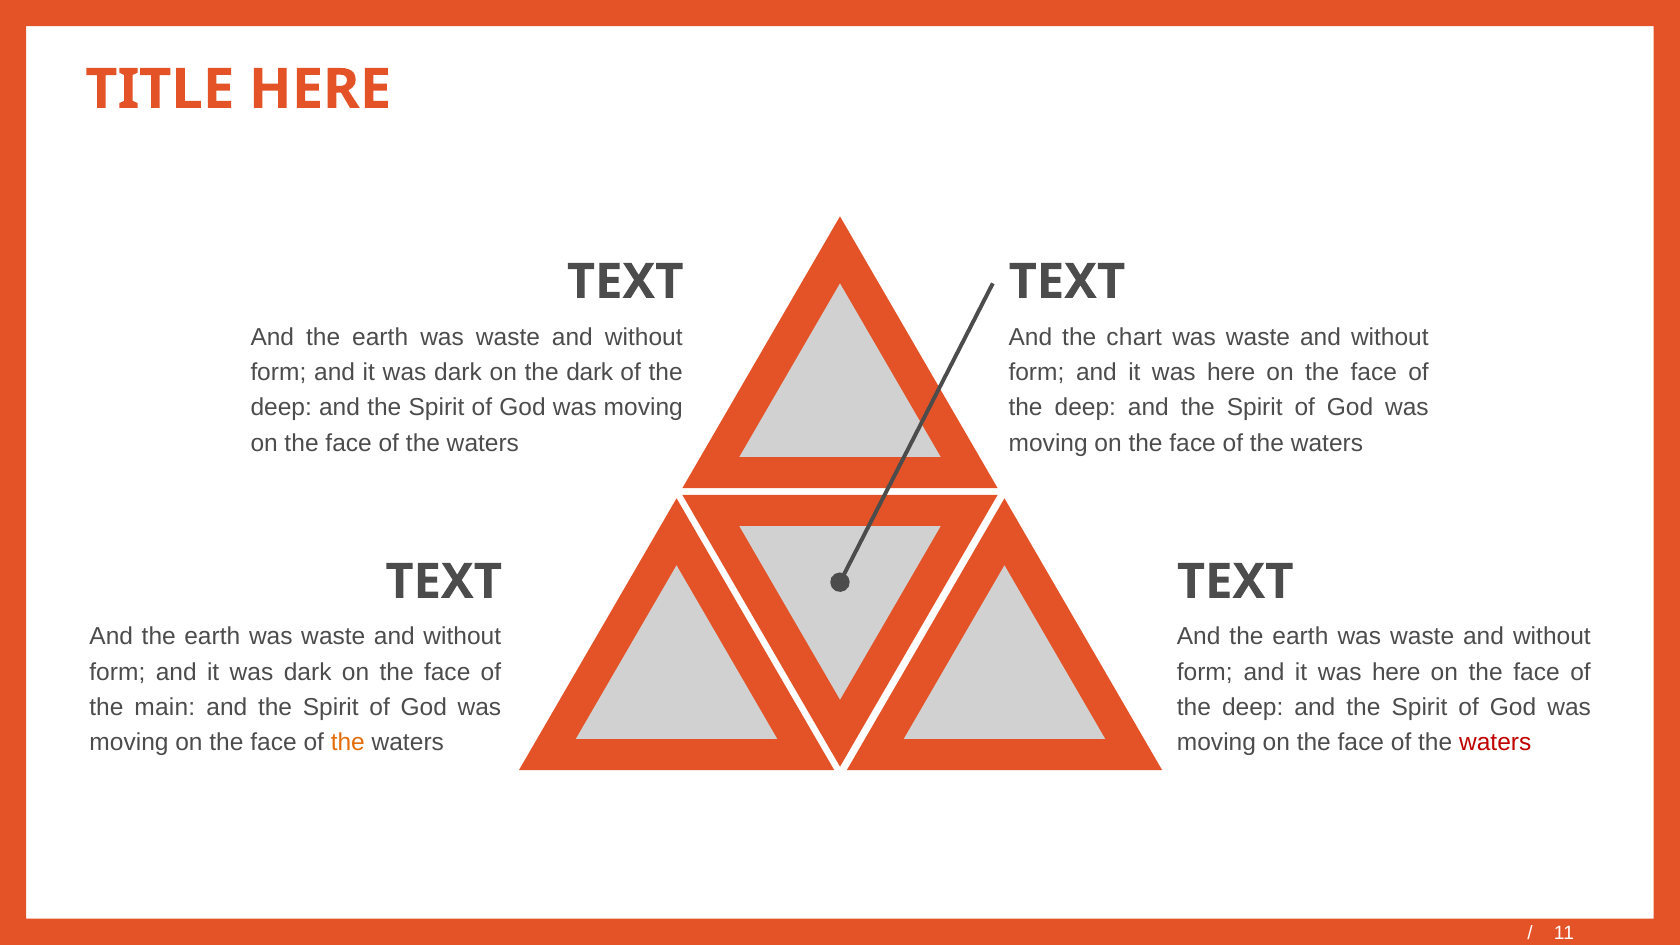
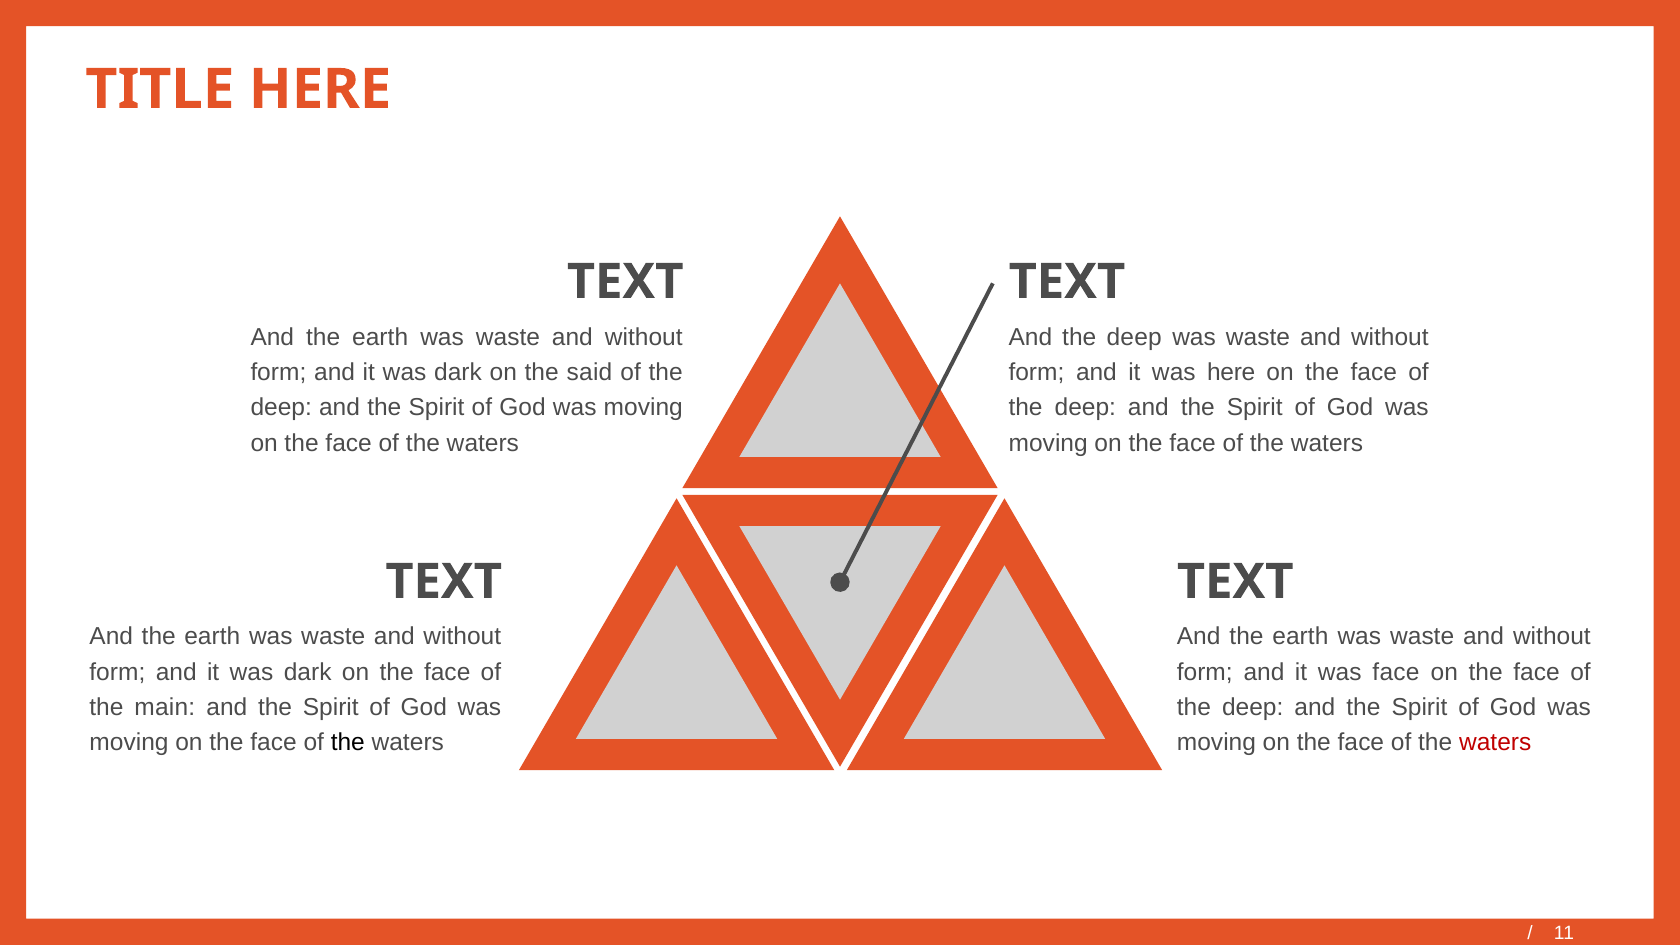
And the chart: chart -> deep (1134, 337)
the dark: dark -> said (590, 372)
here: here -> face (1396, 672)
the colour: orange -> black (348, 743)
